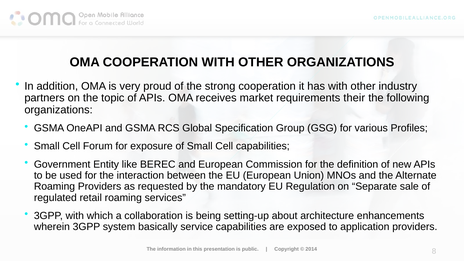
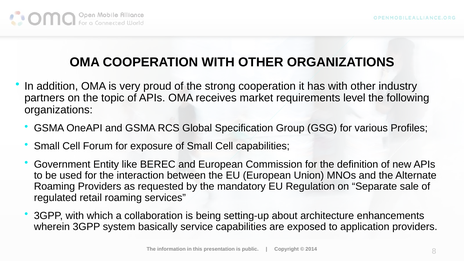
their: their -> level (354, 98)
